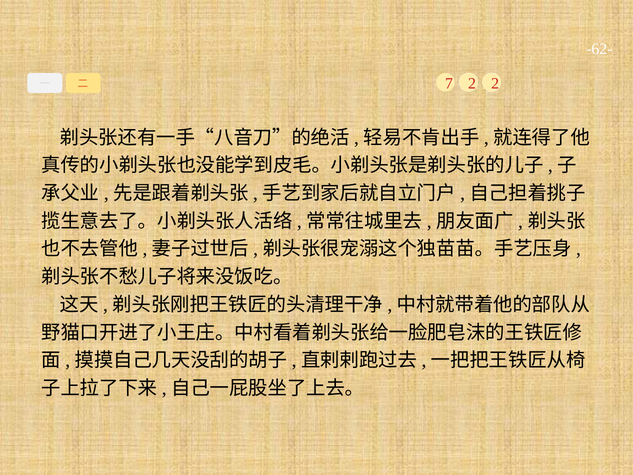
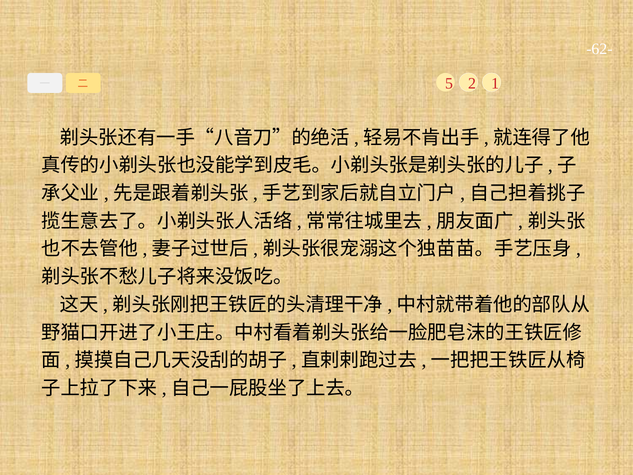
7: 7 -> 5 (449, 83)
2 2: 2 -> 1 (495, 83)
